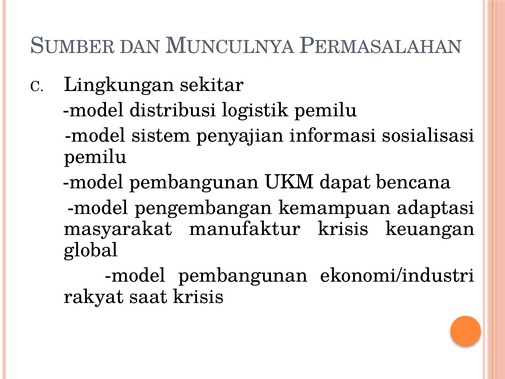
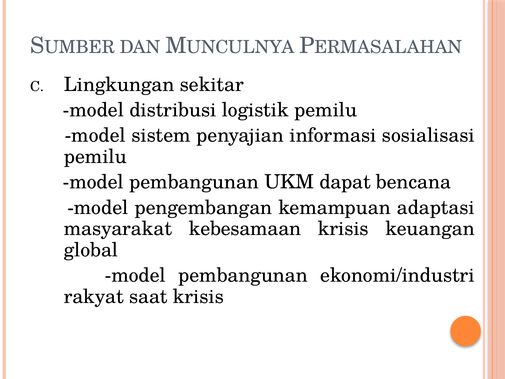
manufaktur: manufaktur -> kebesamaan (245, 229)
